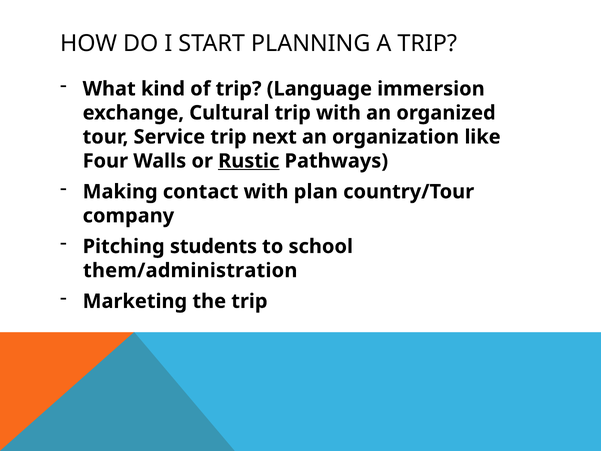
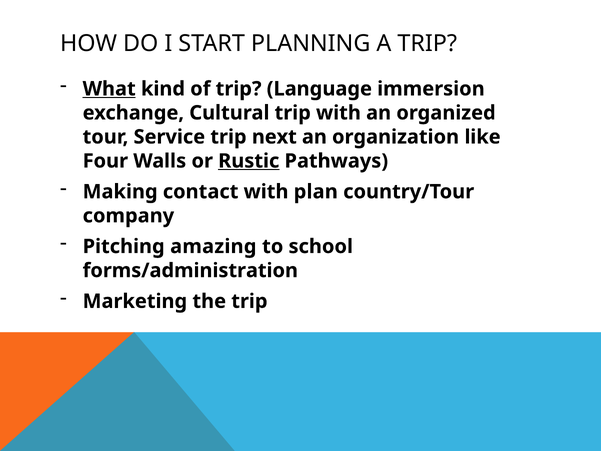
What underline: none -> present (109, 89)
students: students -> amazing (213, 246)
them/administration: them/administration -> forms/administration (190, 270)
